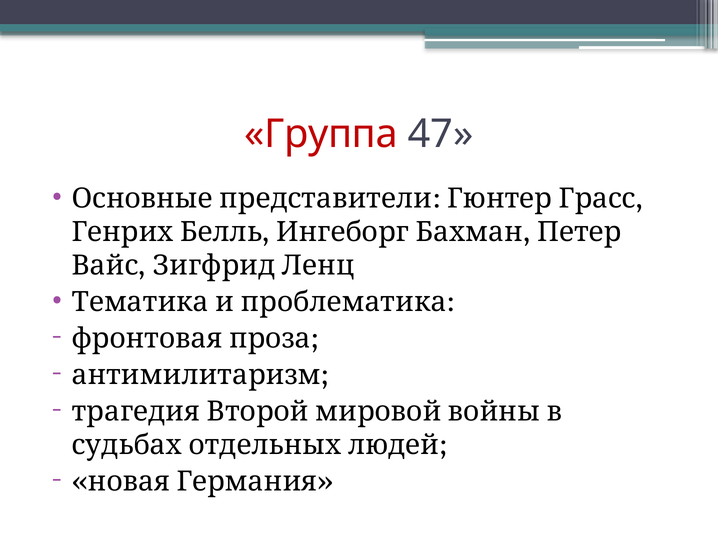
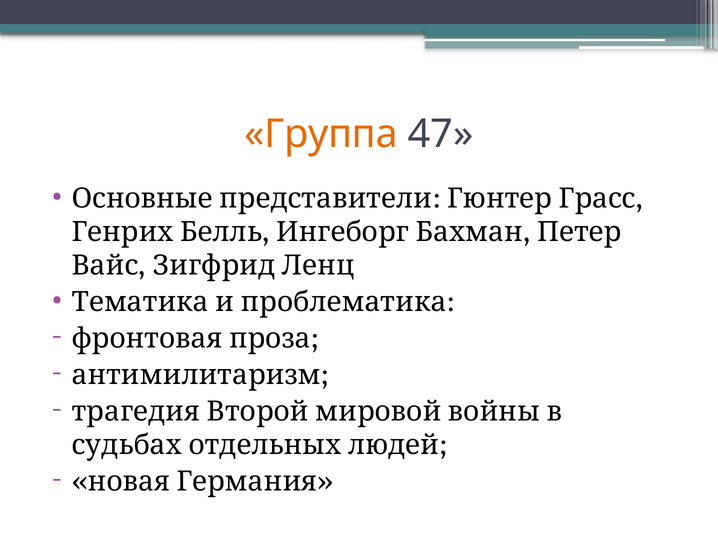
Группа colour: red -> orange (321, 134)
